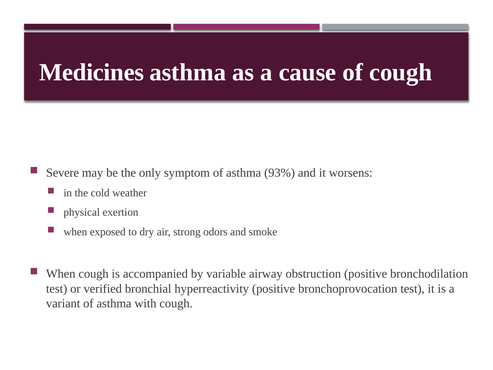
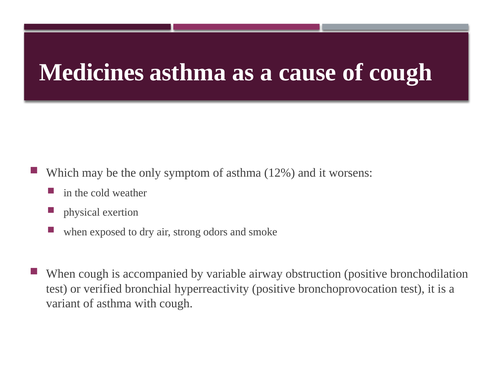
Severe: Severe -> Which (62, 173)
93%: 93% -> 12% (280, 173)
